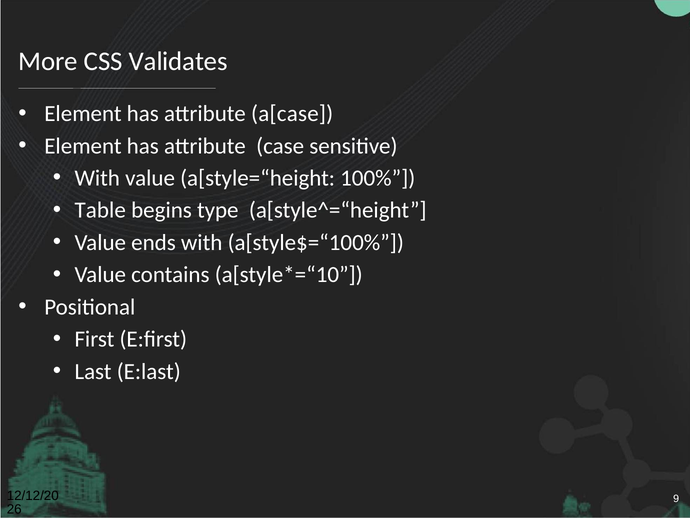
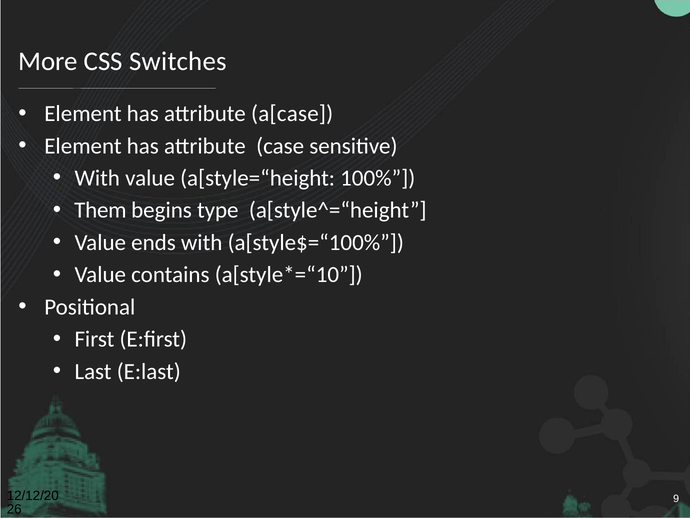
Validates: Validates -> Switches (178, 62)
Table: Table -> Them (100, 210)
